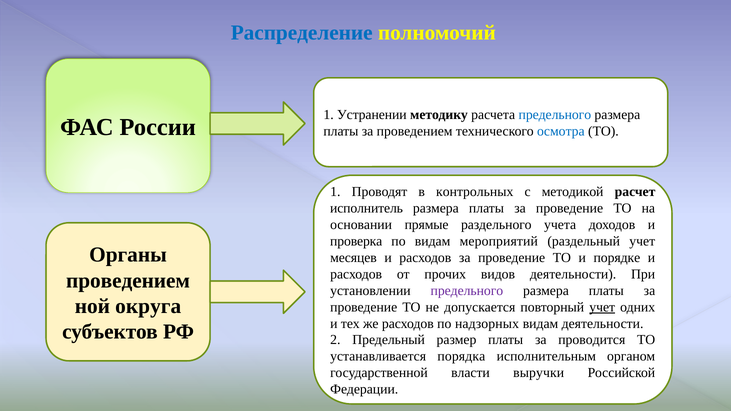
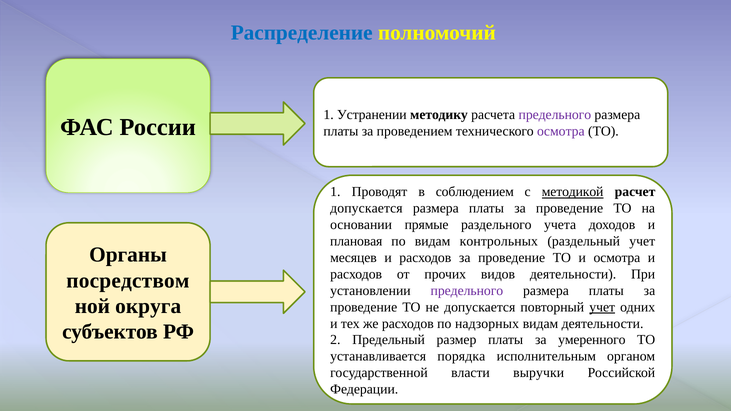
предельного colour: blue -> purple (555, 115)
осмотра colour: blue -> purple (561, 131)
контрольных: контрольных -> соблюдением (475, 192)
методикой underline: none -> present (573, 192)
исполнитель: исполнитель -> допускается (366, 208)
проверка: проверка -> плановая (356, 241)
мероприятий: мероприятий -> контрольных (499, 241)
и порядке: порядке -> осмотра (617, 258)
проведением: проведением -> посредством (128, 281)
проводится: проводится -> умеренного (592, 340)
